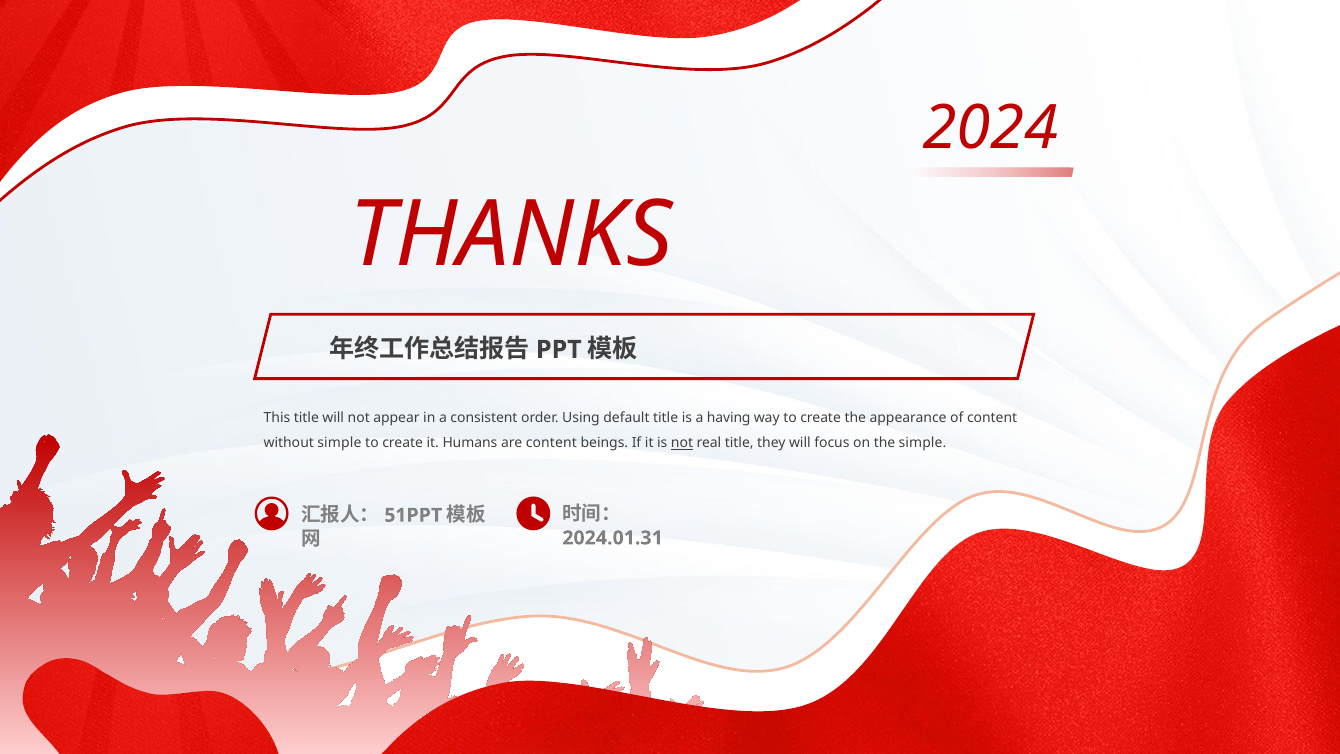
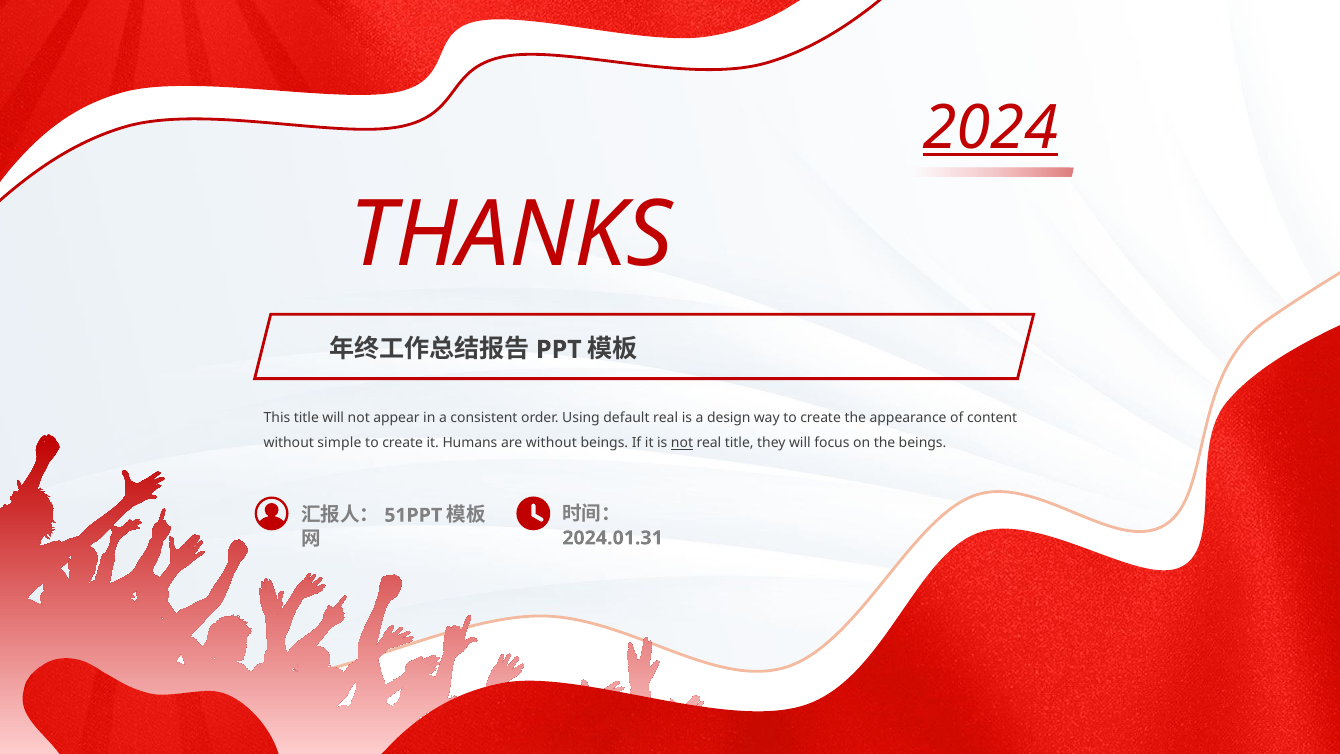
2024 underline: none -> present (990, 128)
default title: title -> real (666, 418)
having: having -> design (729, 418)
are content: content -> without (551, 443)
the simple: simple -> beings (923, 443)
